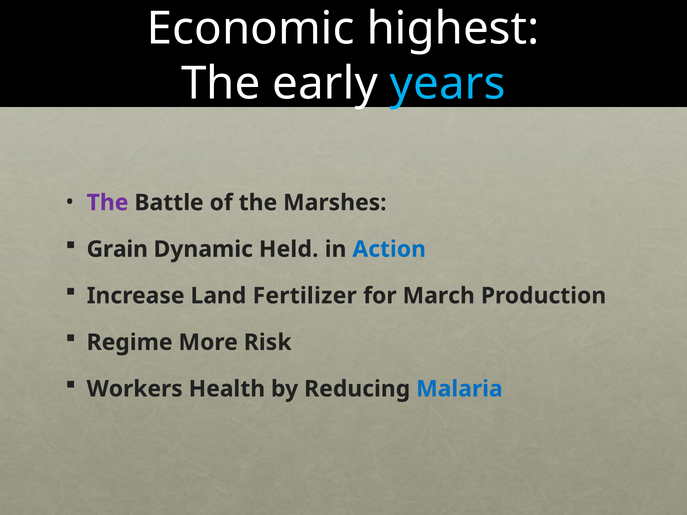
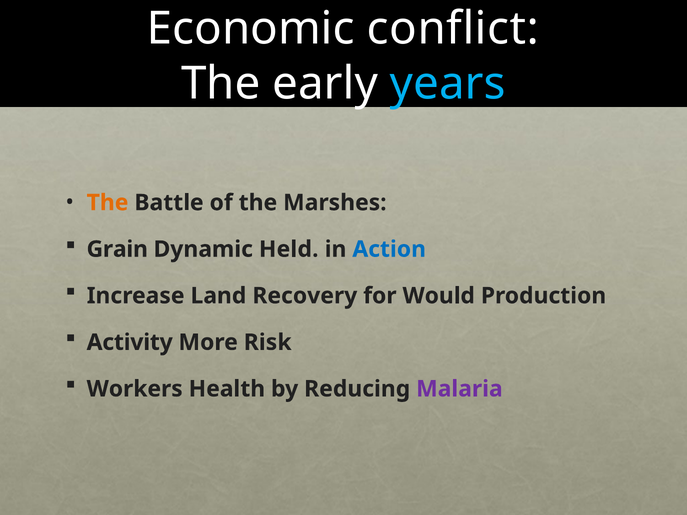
highest: highest -> conflict (453, 29)
The colour: purple -> orange (108, 203)
Fertilizer: Fertilizer -> Recovery (305, 296)
March: March -> Would (439, 296)
Regime: Regime -> Activity (130, 342)
Malaria colour: blue -> purple (459, 389)
